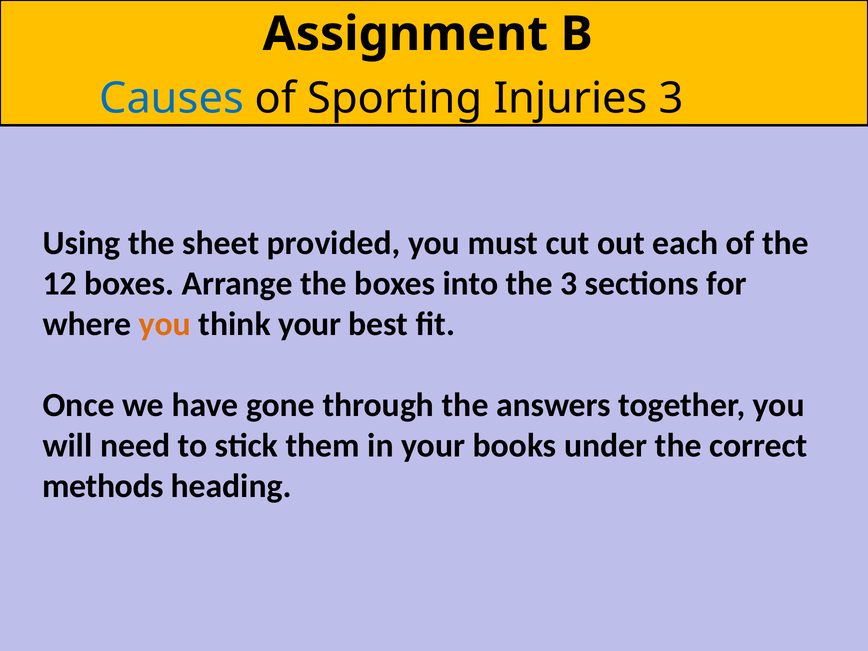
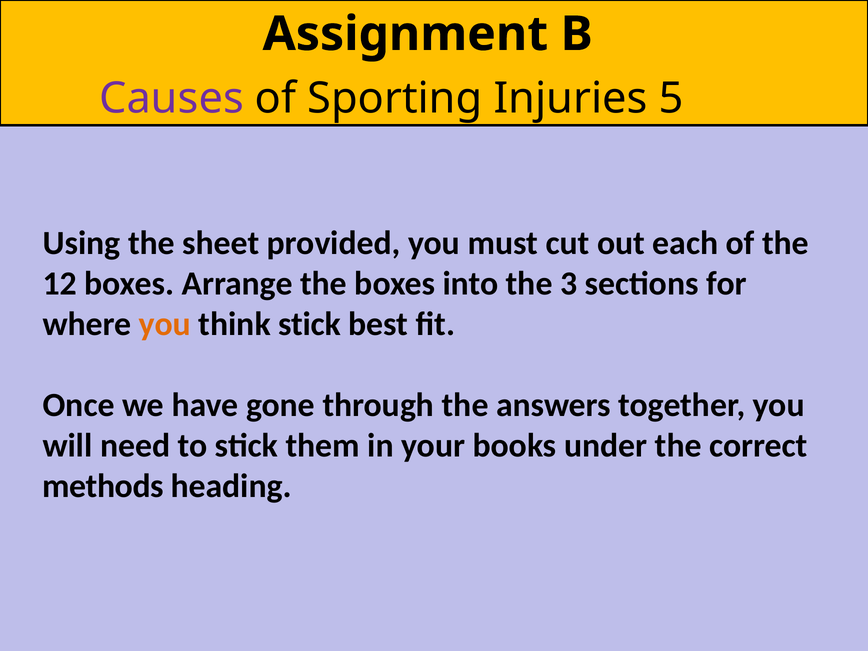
Causes colour: blue -> purple (172, 98)
Injuries 3: 3 -> 5 (671, 98)
think your: your -> stick (310, 324)
